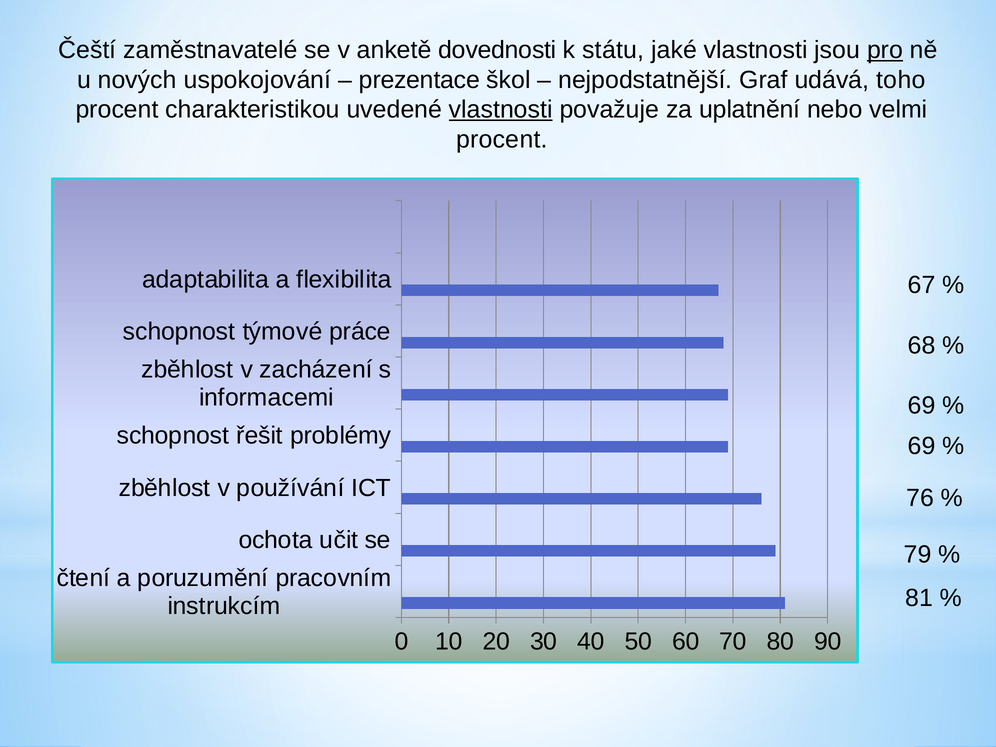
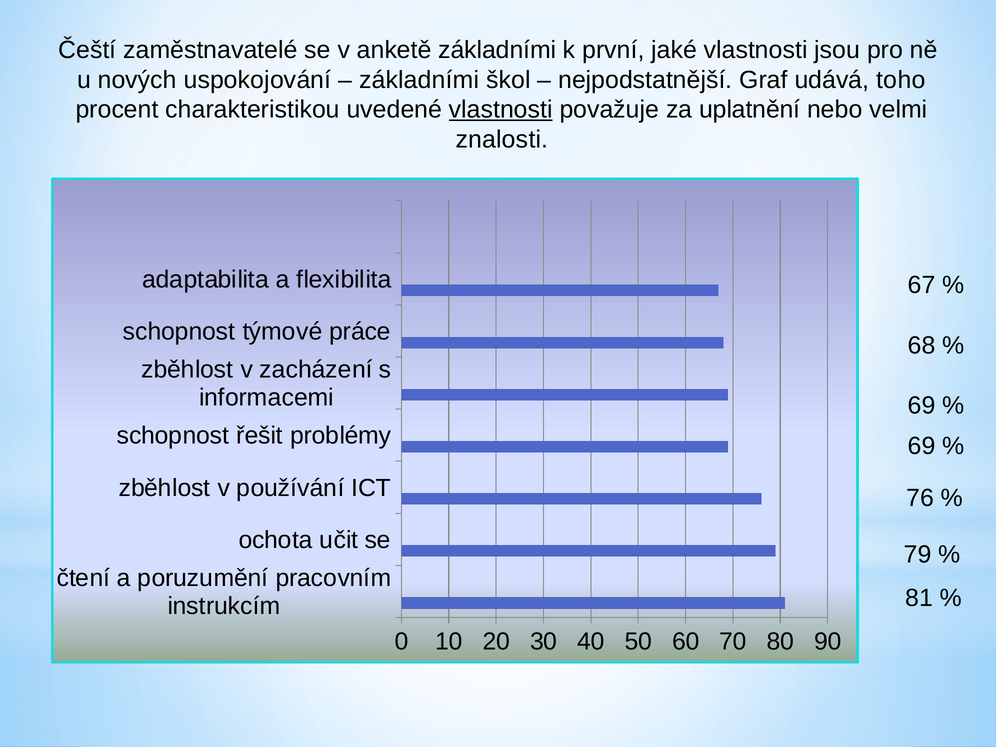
anketě dovednosti: dovednosti -> základními (497, 50)
státu: státu -> první (613, 50)
pro underline: present -> none (885, 50)
prezentace: prezentace -> základními (419, 80)
procent: procent -> znalosti (502, 140)
